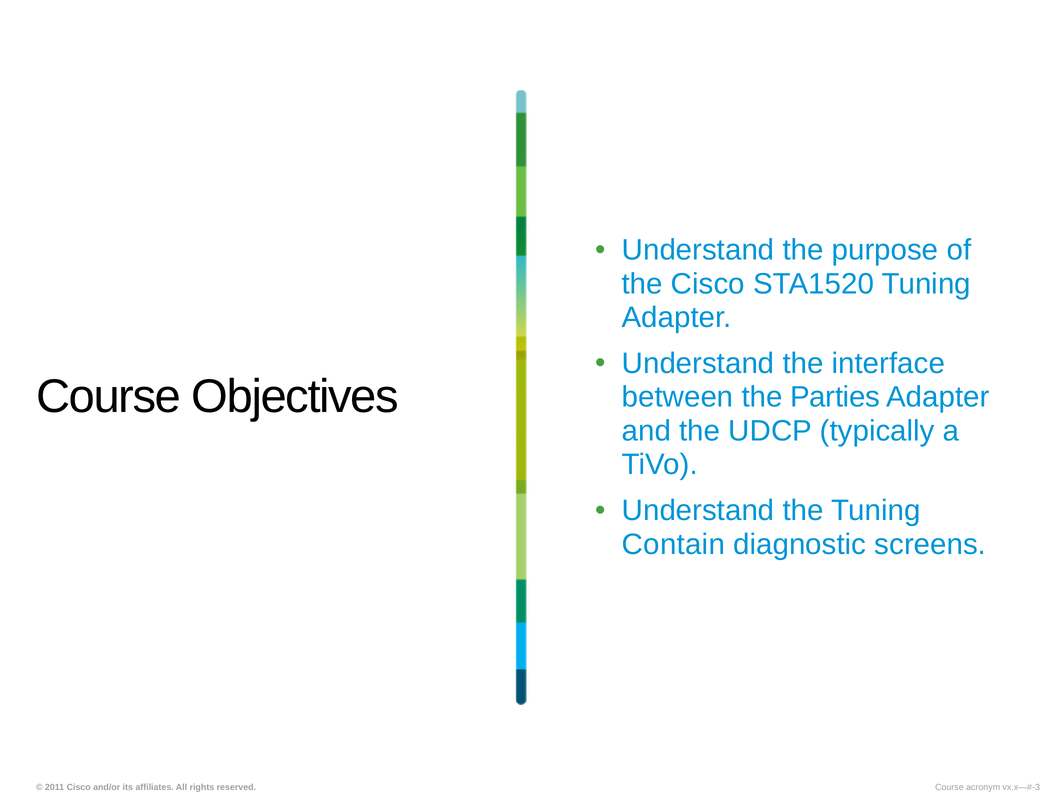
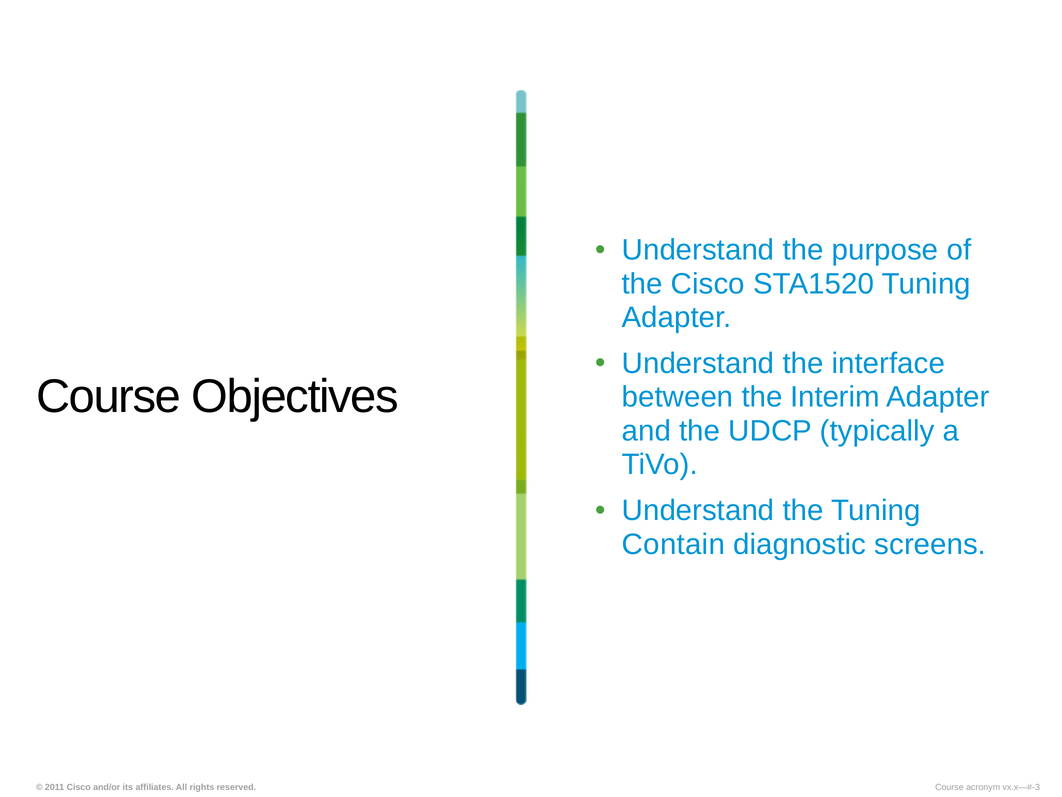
Parties: Parties -> Interim (835, 397)
